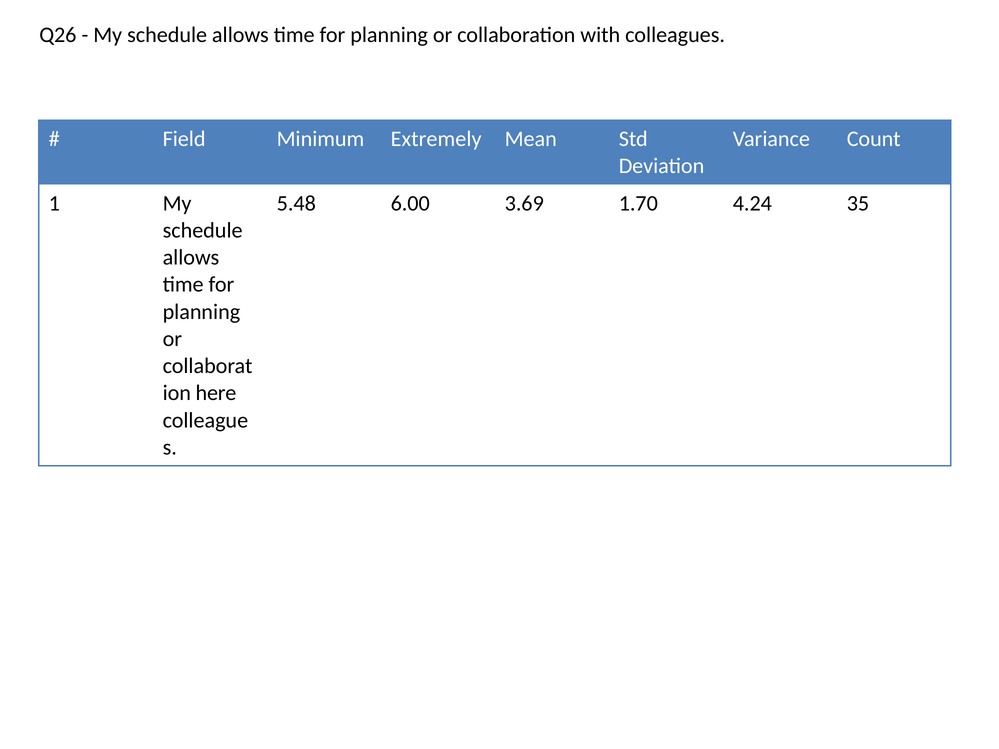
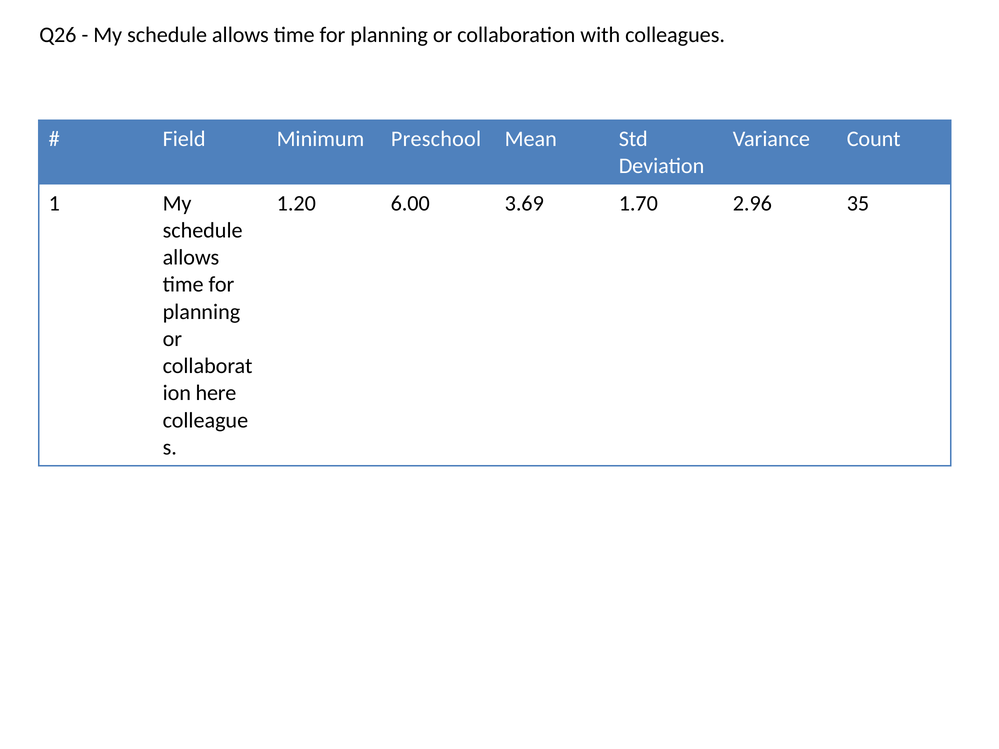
Extremely: Extremely -> Preschool (436, 139)
5.48: 5.48 -> 1.20 (296, 203)
4.24: 4.24 -> 2.96 (752, 203)
